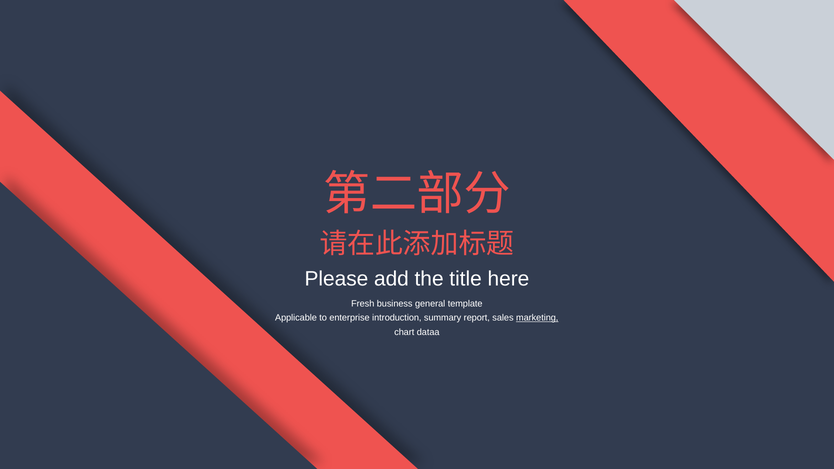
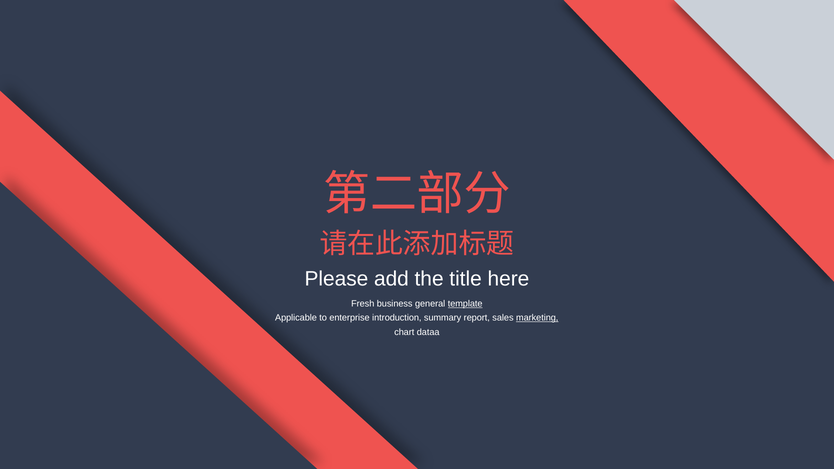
template underline: none -> present (465, 304)
